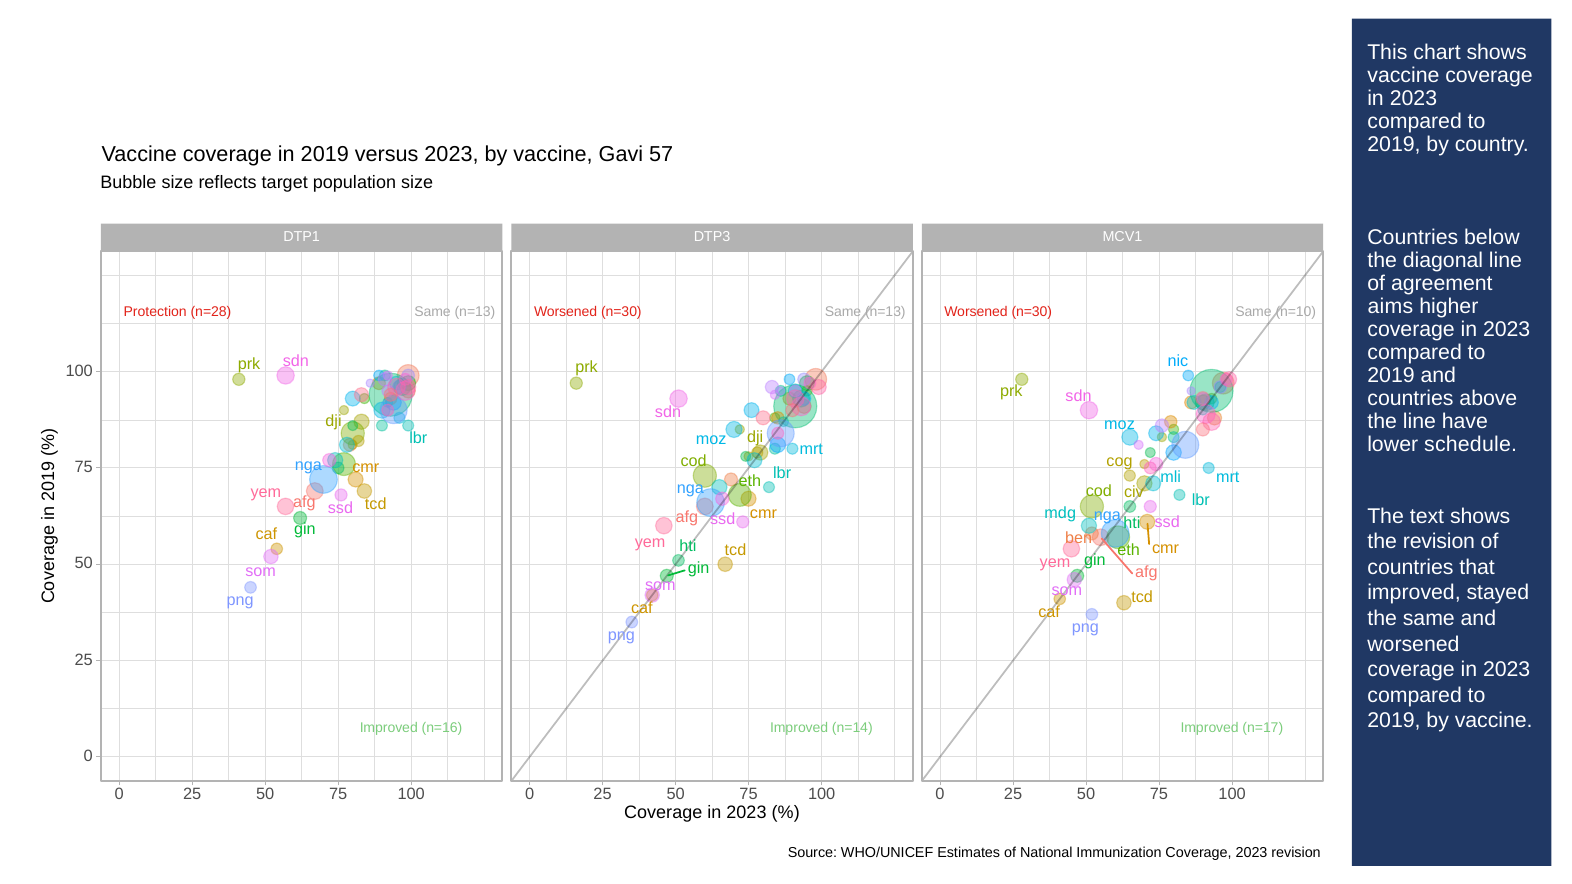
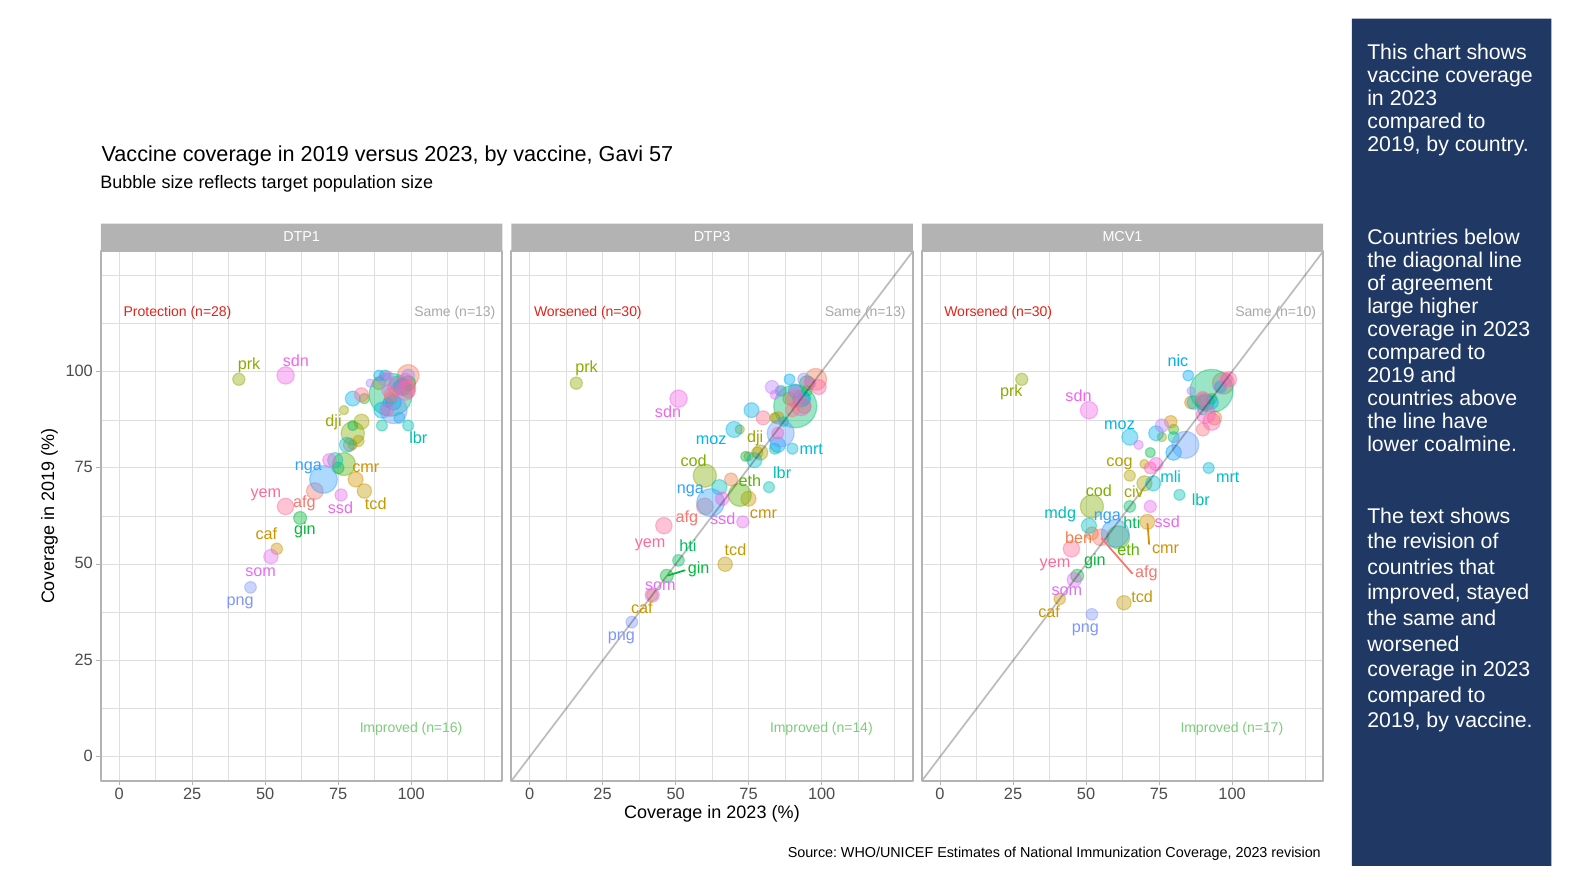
aims: aims -> large (1391, 306)
schedule: schedule -> coalmine (1471, 444)
